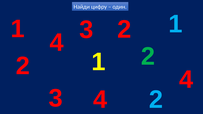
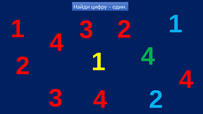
2: 2 -> 4 (148, 56)
